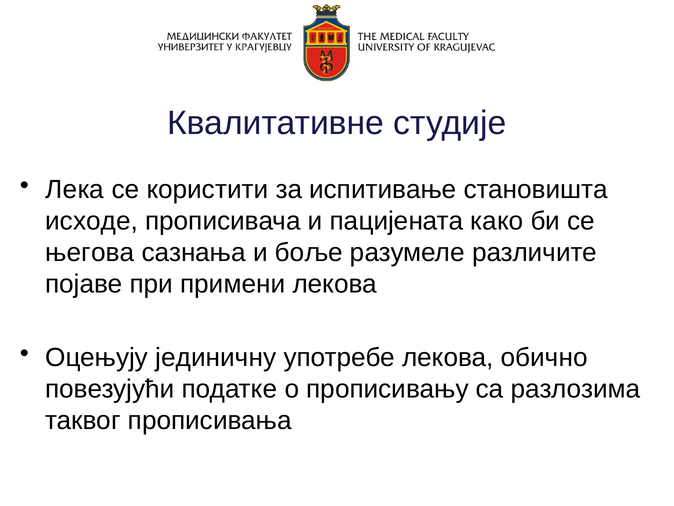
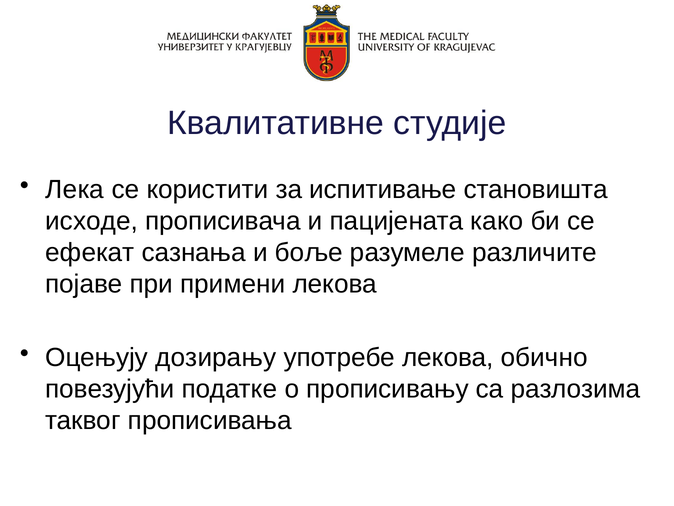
његова: његова -> ефекат (90, 252)
јединичну: јединичну -> дозирању (216, 357)
